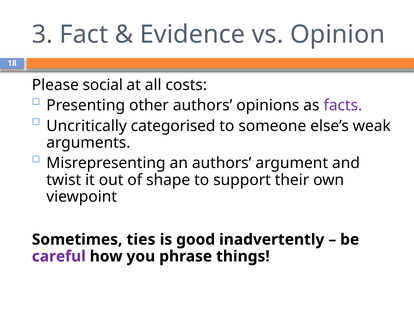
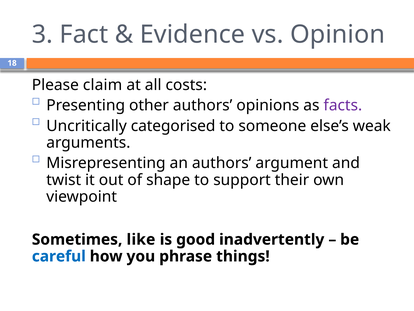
social: social -> claim (103, 85)
ties: ties -> like (141, 239)
careful colour: purple -> blue (59, 256)
